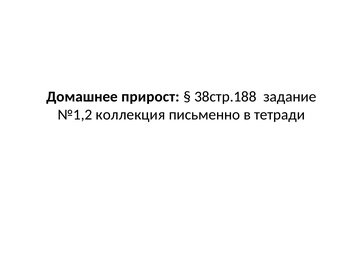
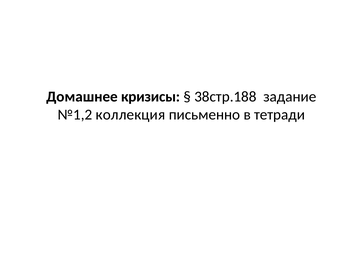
прирост: прирост -> кризисы (151, 97)
